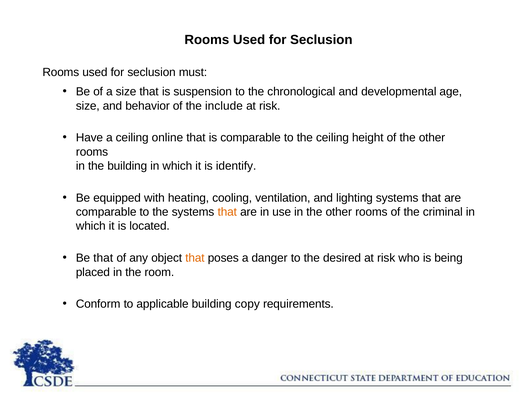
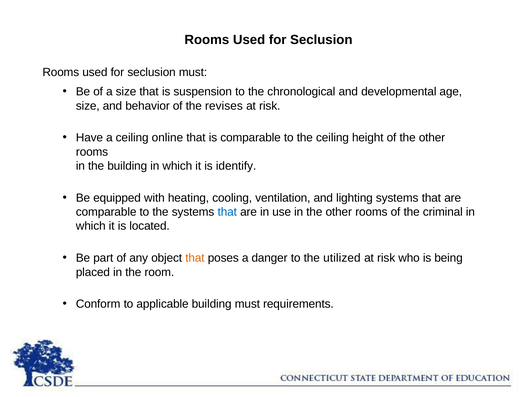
include: include -> revises (224, 106)
that colour: orange -> blue (227, 212)
Be that: that -> part (103, 258)
desired: desired -> utilized (342, 258)
building copy: copy -> must (247, 304)
